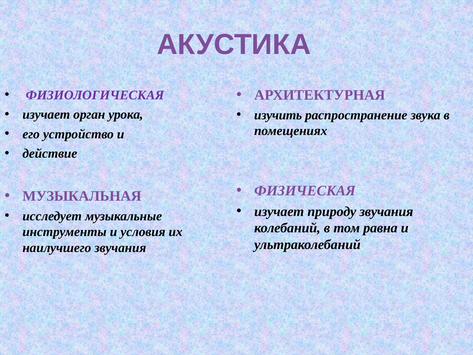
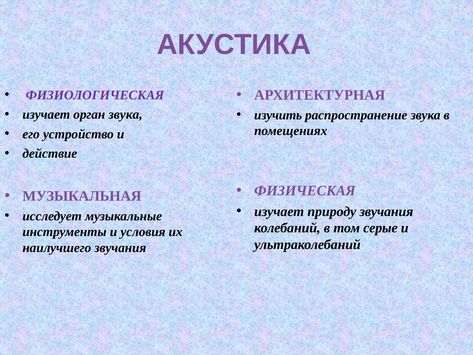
орган урока: урока -> звука (126, 114)
равна: равна -> серые (380, 228)
